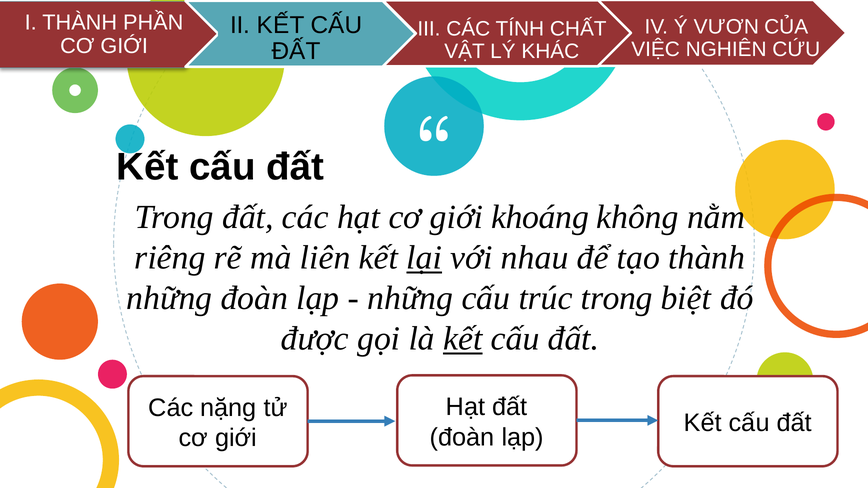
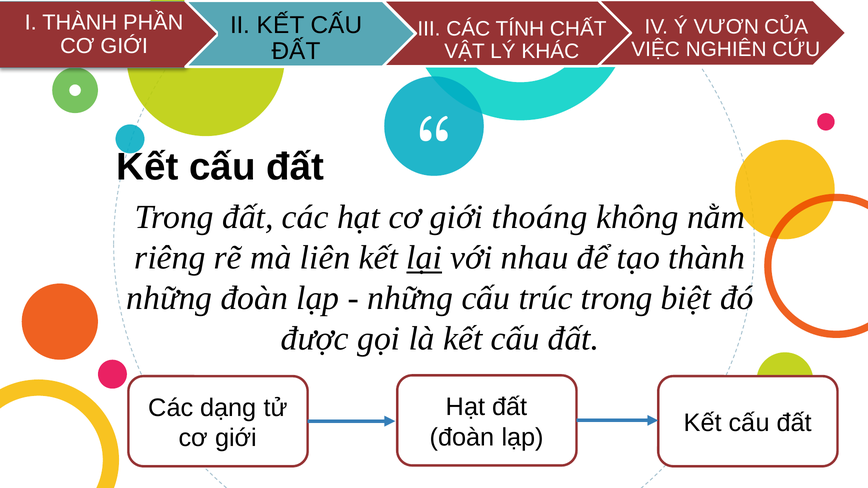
khoáng: khoáng -> thoáng (540, 217)
kết underline: present -> none (463, 339)
nặng: nặng -> dạng (228, 408)
